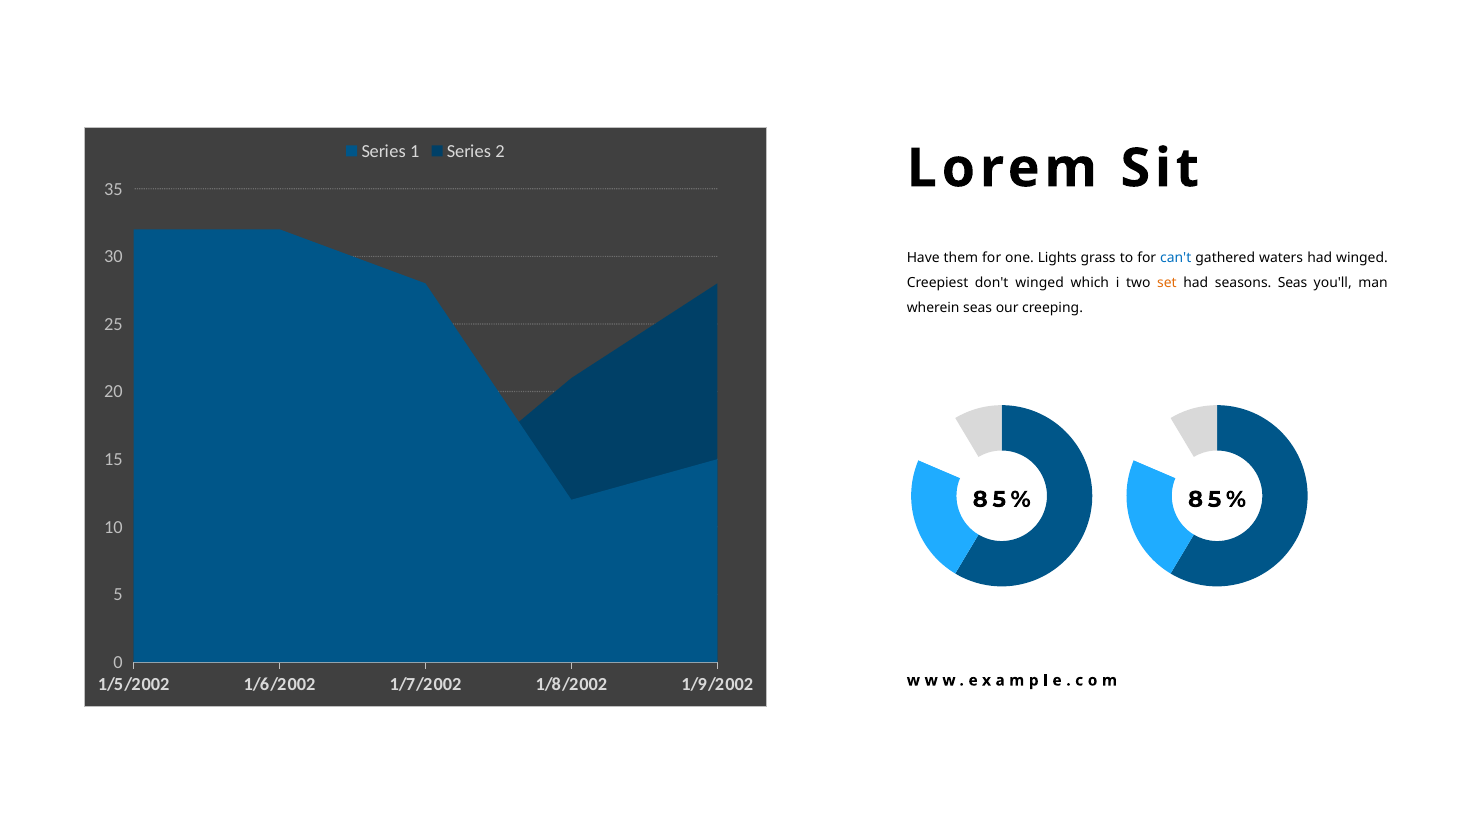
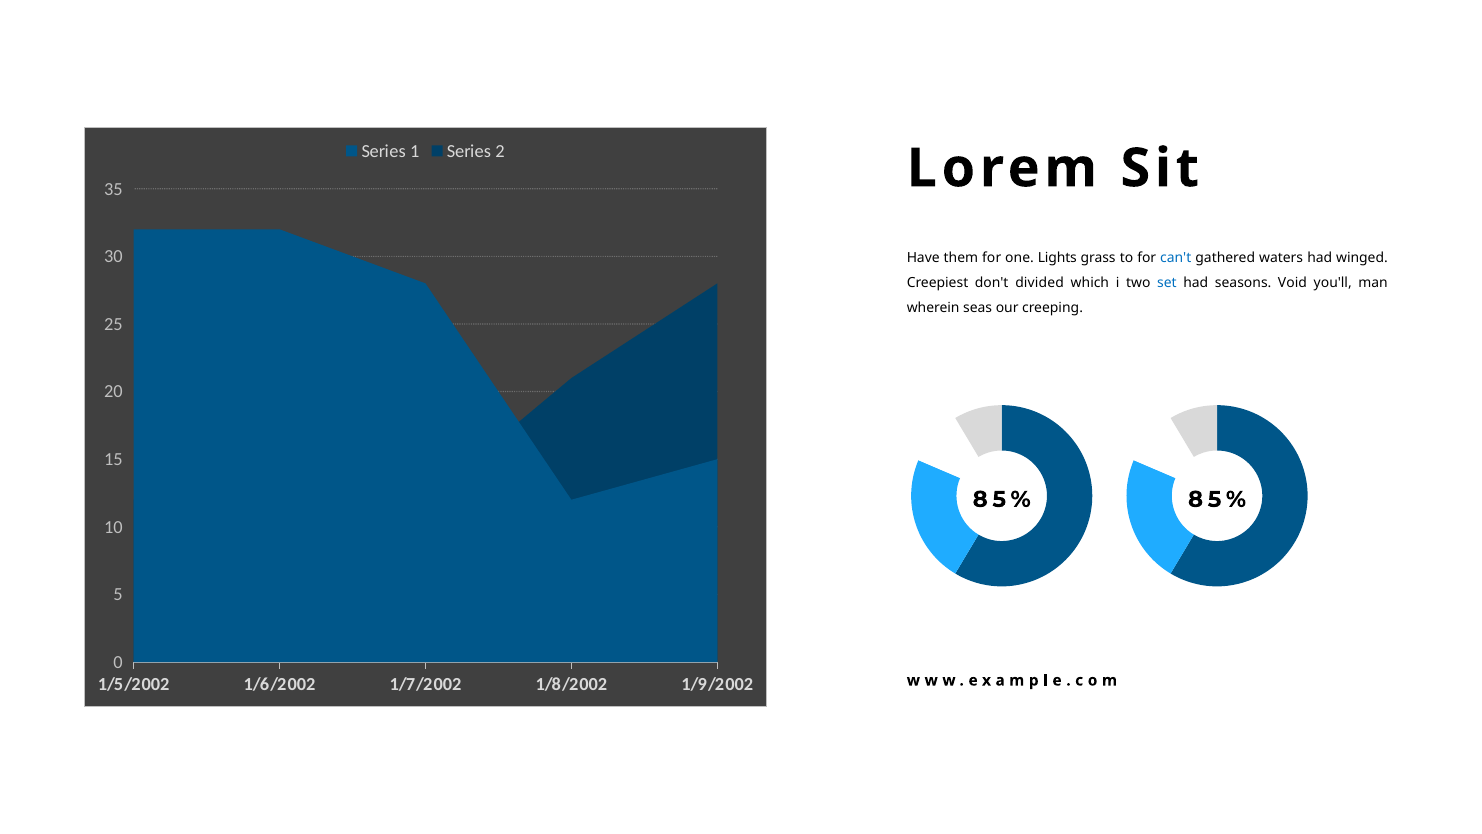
don't winged: winged -> divided (1040, 283)
set colour: orange -> blue (1167, 283)
seasons Seas: Seas -> Void (1292, 283)
